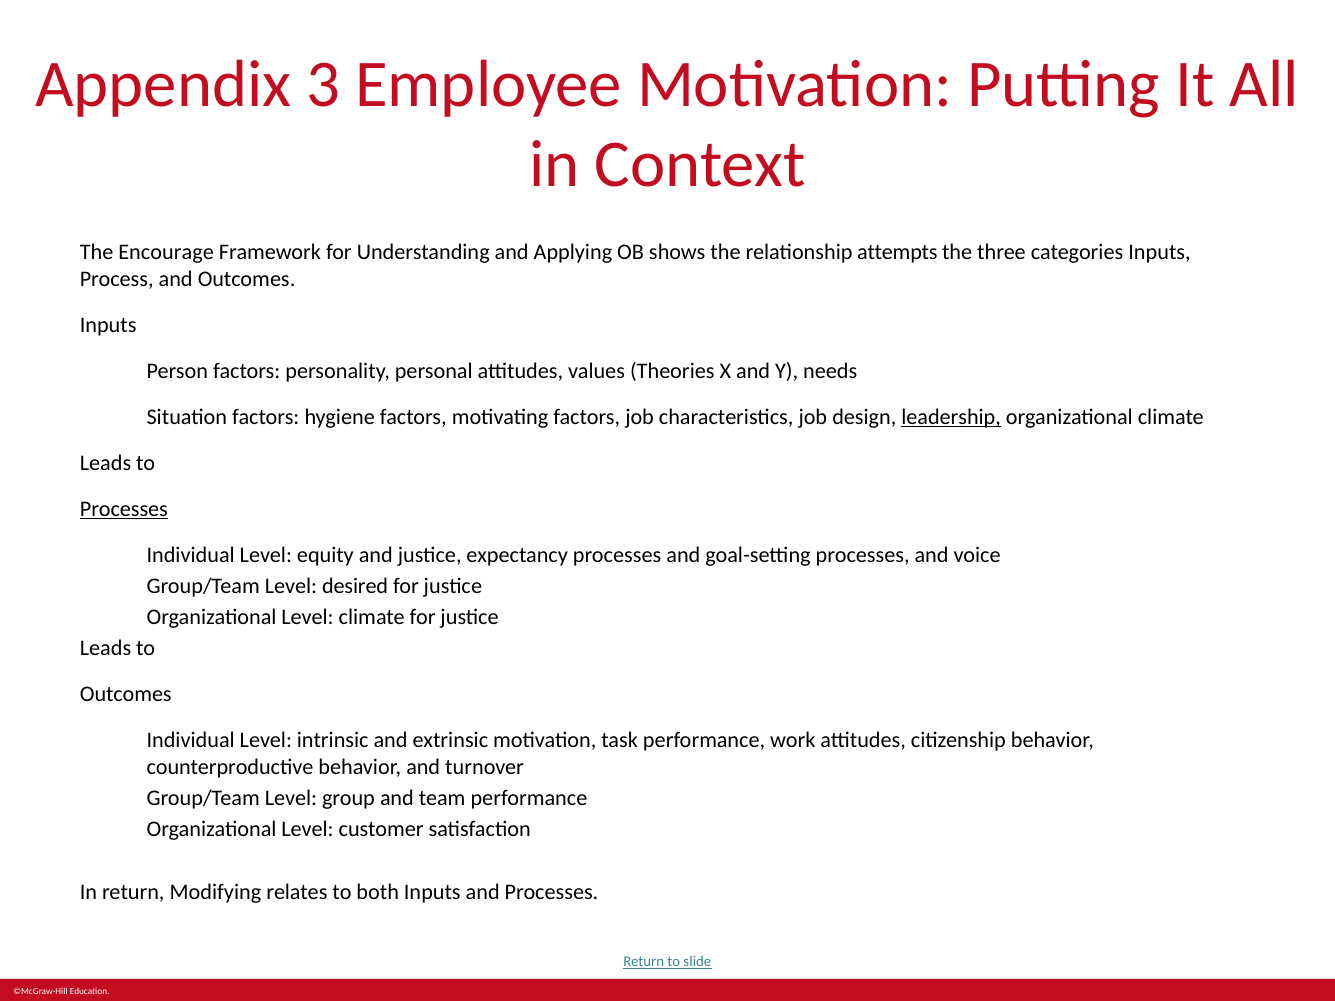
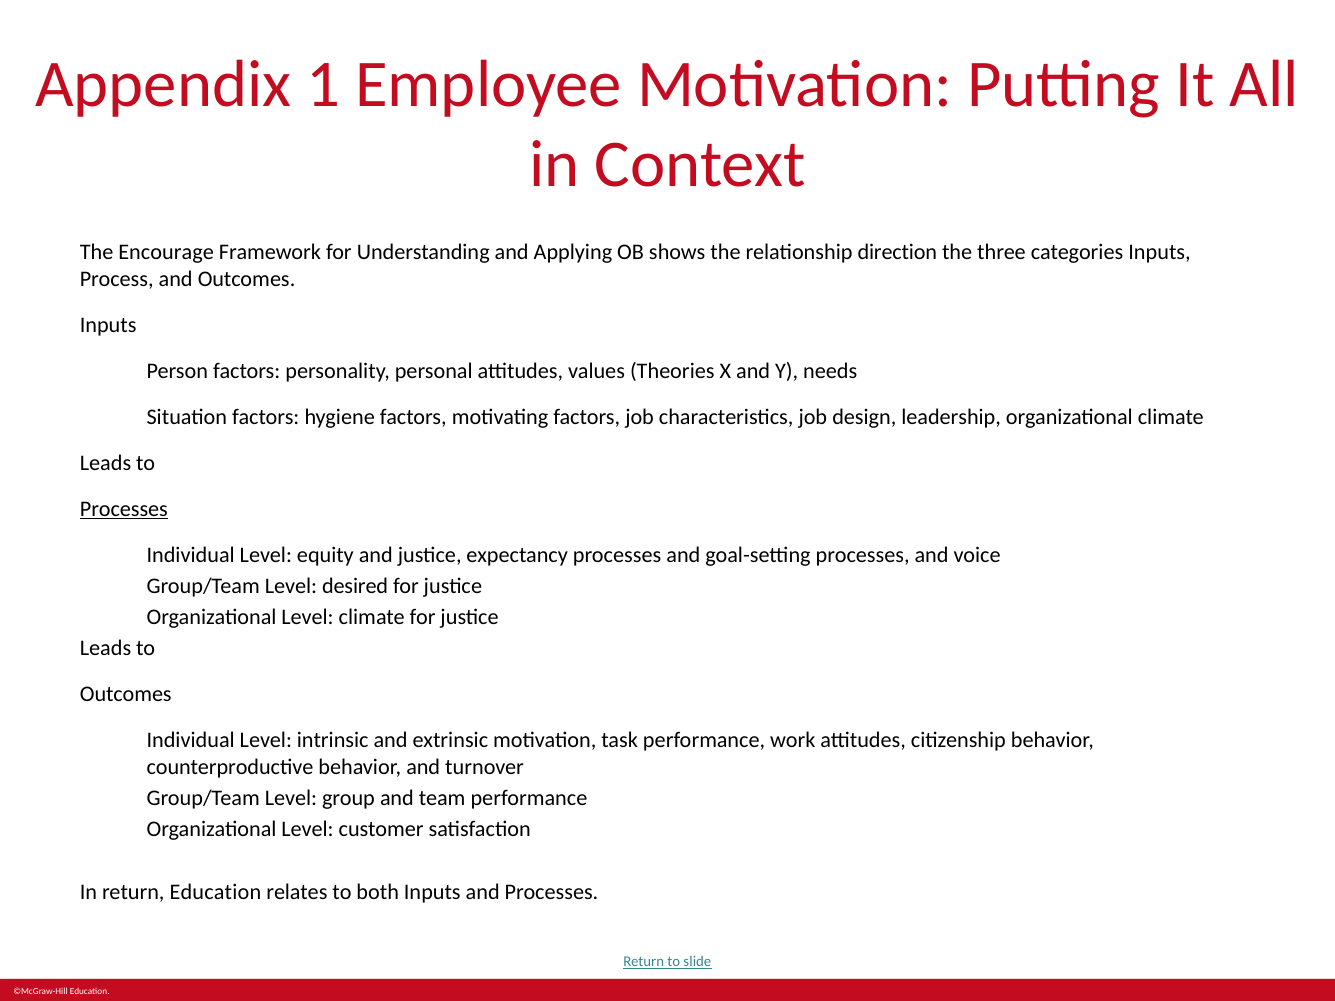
3: 3 -> 1 (323, 85)
attempts: attempts -> direction (897, 253)
leadership underline: present -> none (951, 417)
return Modifying: Modifying -> Education (215, 892)
